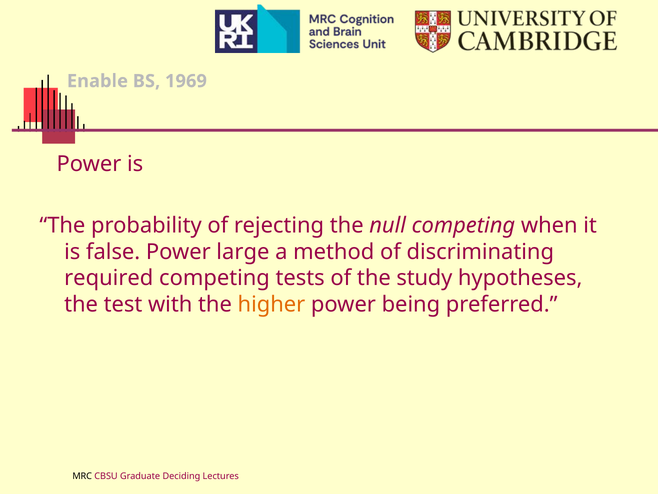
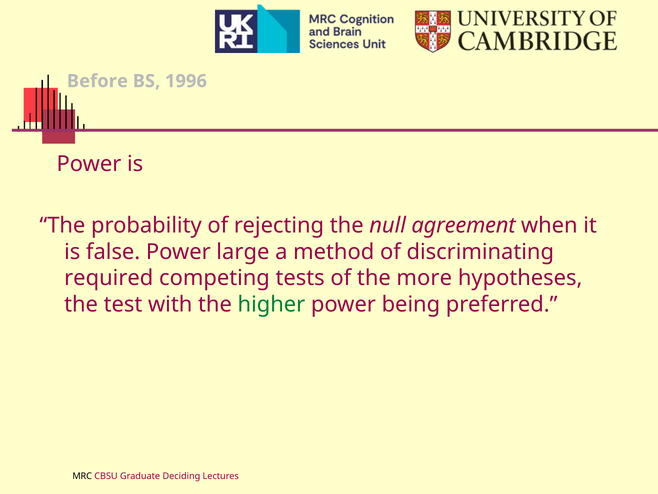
Enable: Enable -> Before (97, 81)
1969: 1969 -> 1996 (186, 81)
null competing: competing -> agreement (464, 225)
study: study -> more (424, 278)
higher colour: orange -> green (271, 304)
